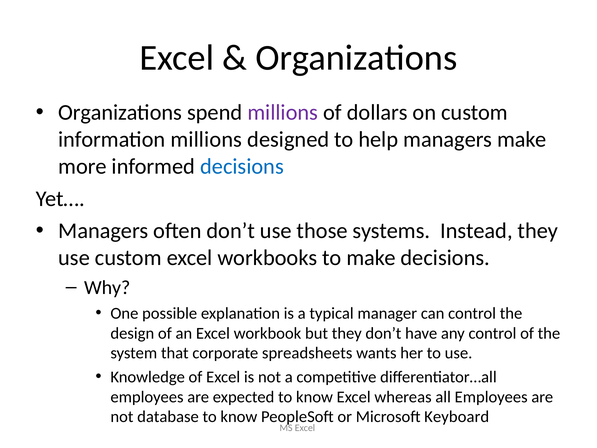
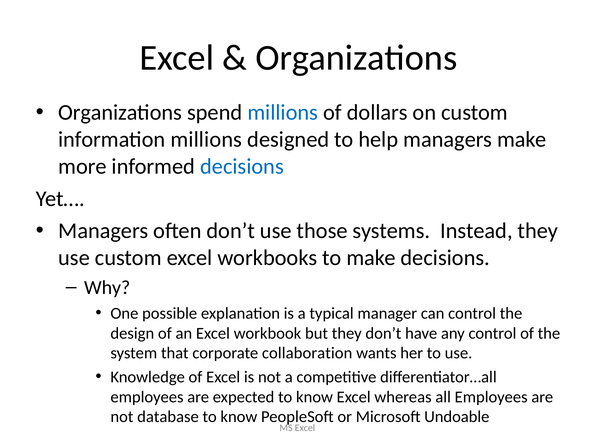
millions colour: purple -> blue (283, 113)
spreadsheets: spreadsheets -> collaboration (307, 353)
Keyboard: Keyboard -> Undoable (457, 417)
